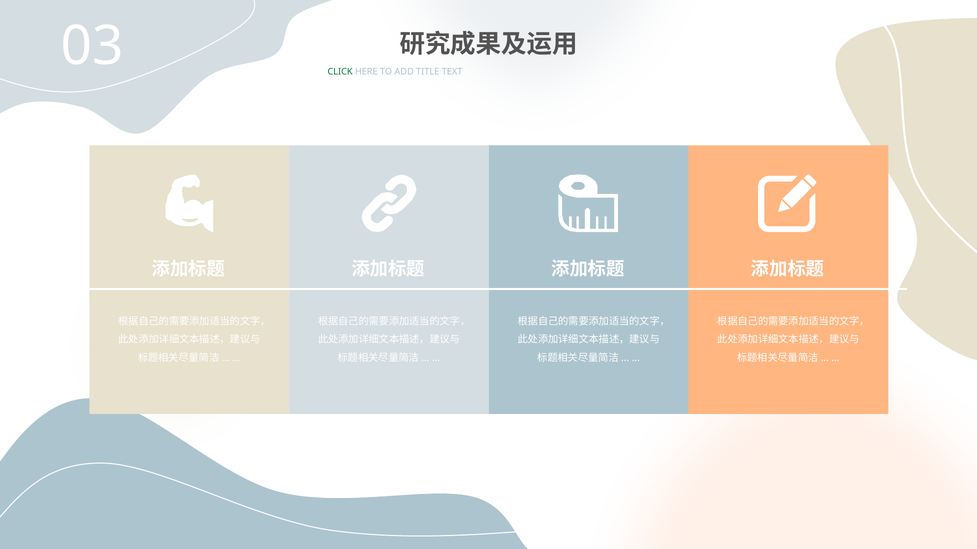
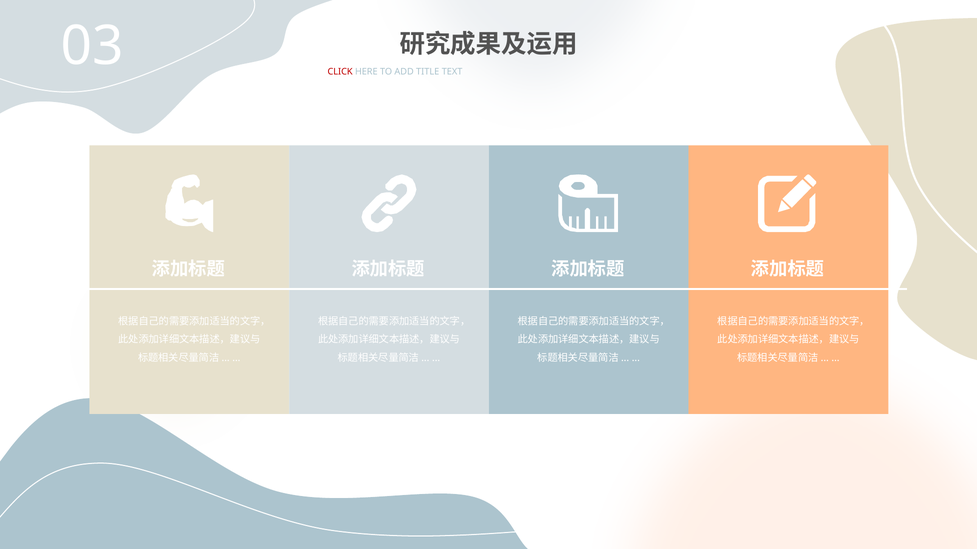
CLICK colour: green -> red (340, 72)
